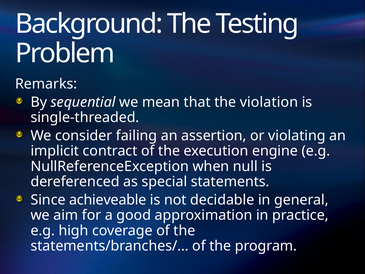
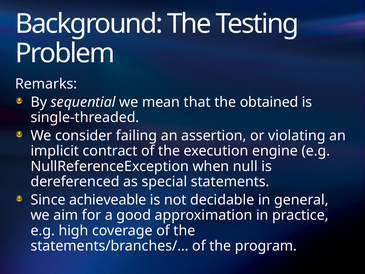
violation: violation -> obtained (269, 102)
